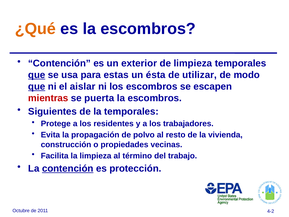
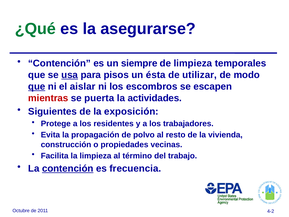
¿Qué colour: orange -> green (35, 29)
es la escombros: escombros -> asegurarse (148, 29)
exterior: exterior -> siempre (139, 63)
que underline: present -> none (37, 75)
usa underline: none -> present (70, 75)
estas: estas -> pisos (116, 75)
escombros: escombros -> actividades (155, 98)
la temporales: temporales -> exposición (131, 111)
protección: protección -> frecuencia (135, 168)
